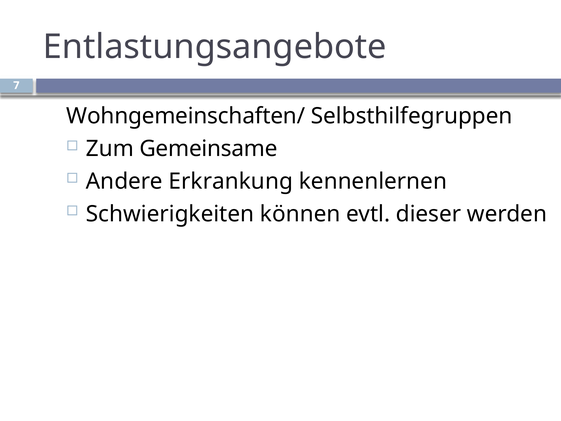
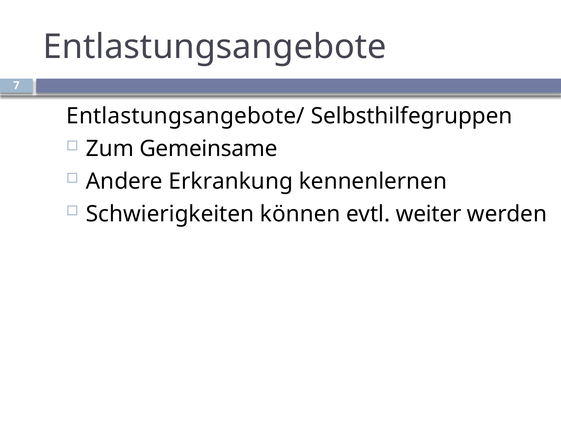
Wohngemeinschaften/: Wohngemeinschaften/ -> Entlastungsangebote/ (186, 116)
dieser: dieser -> weiter (429, 214)
